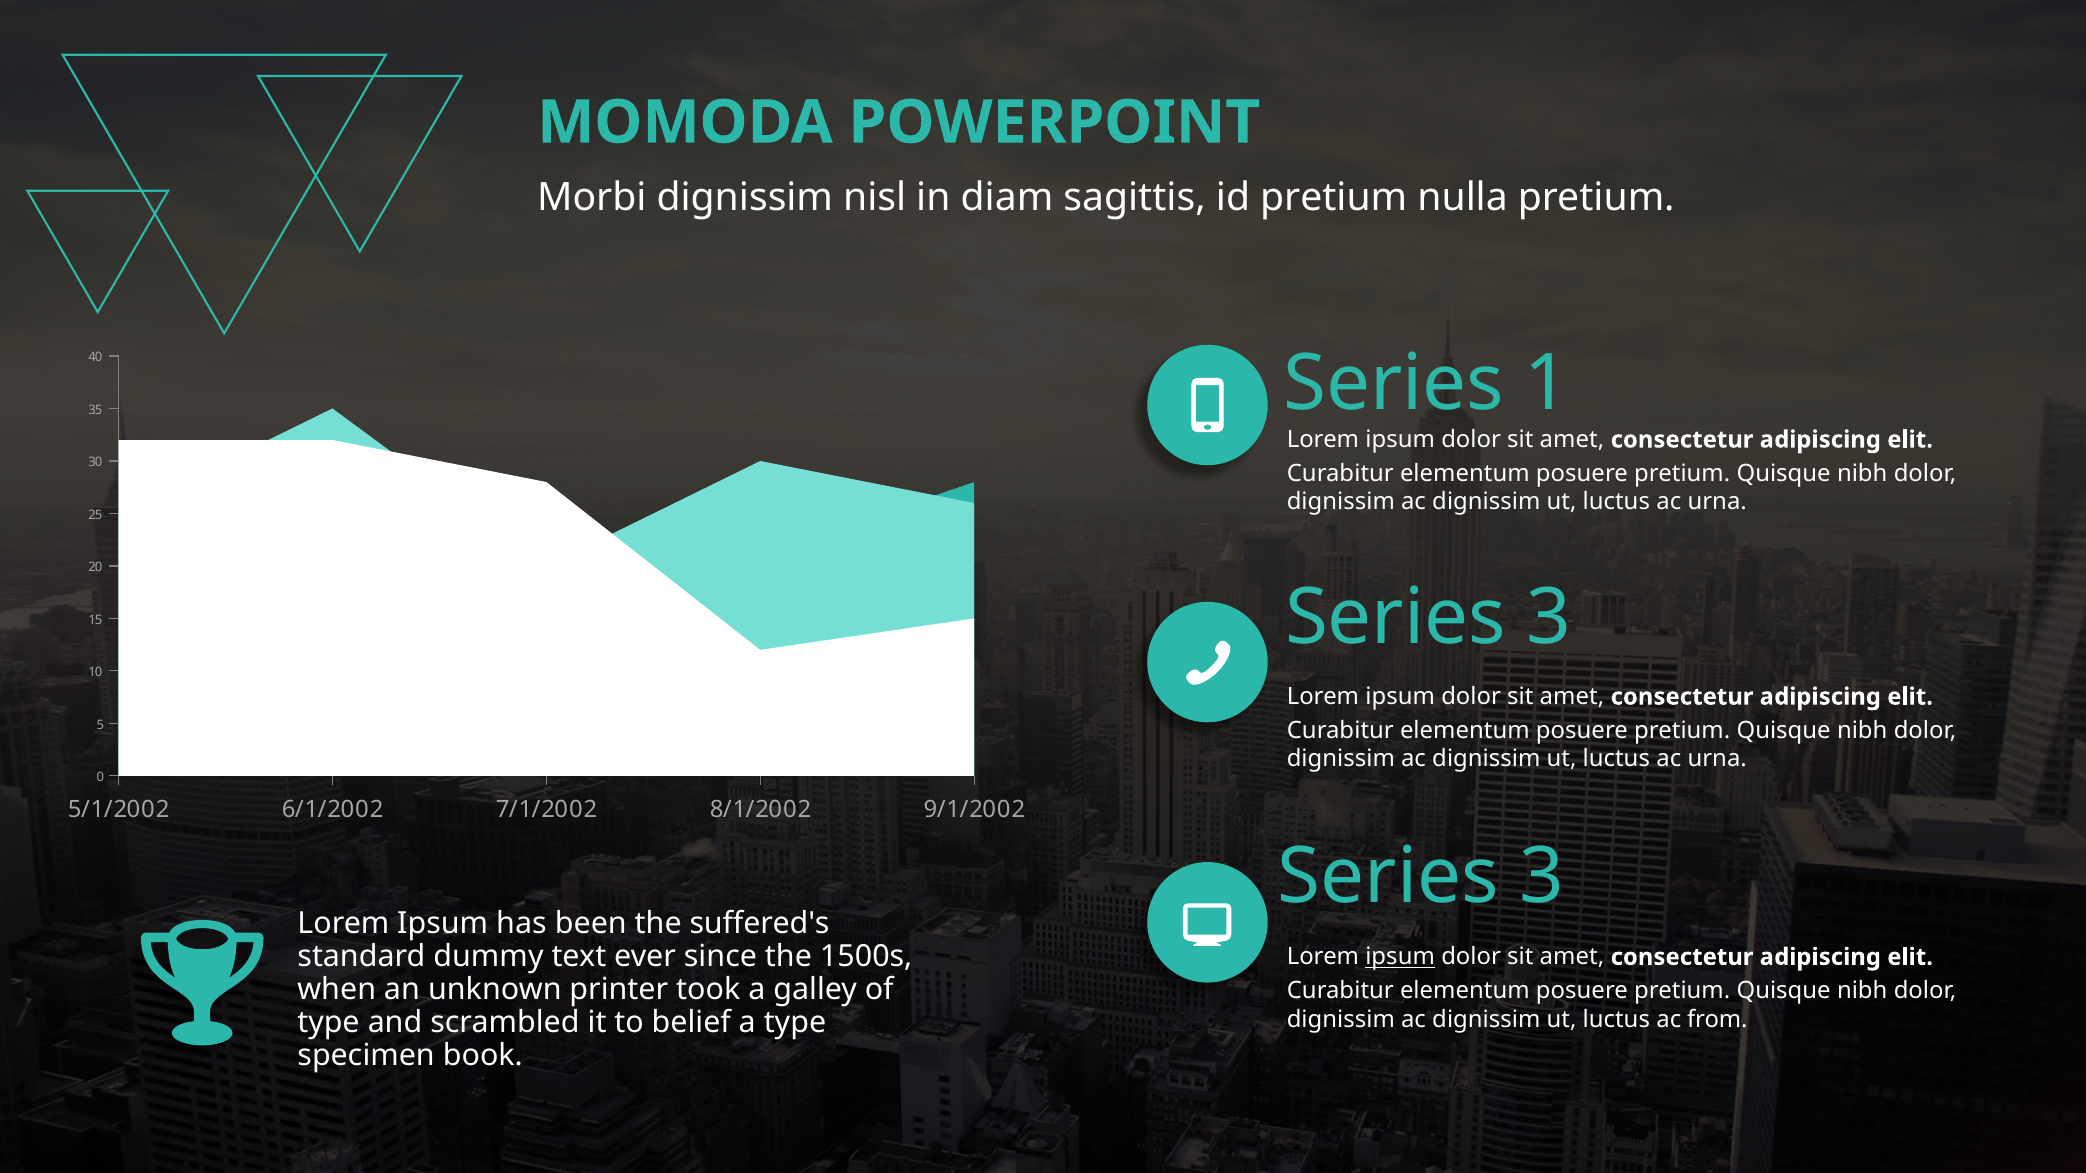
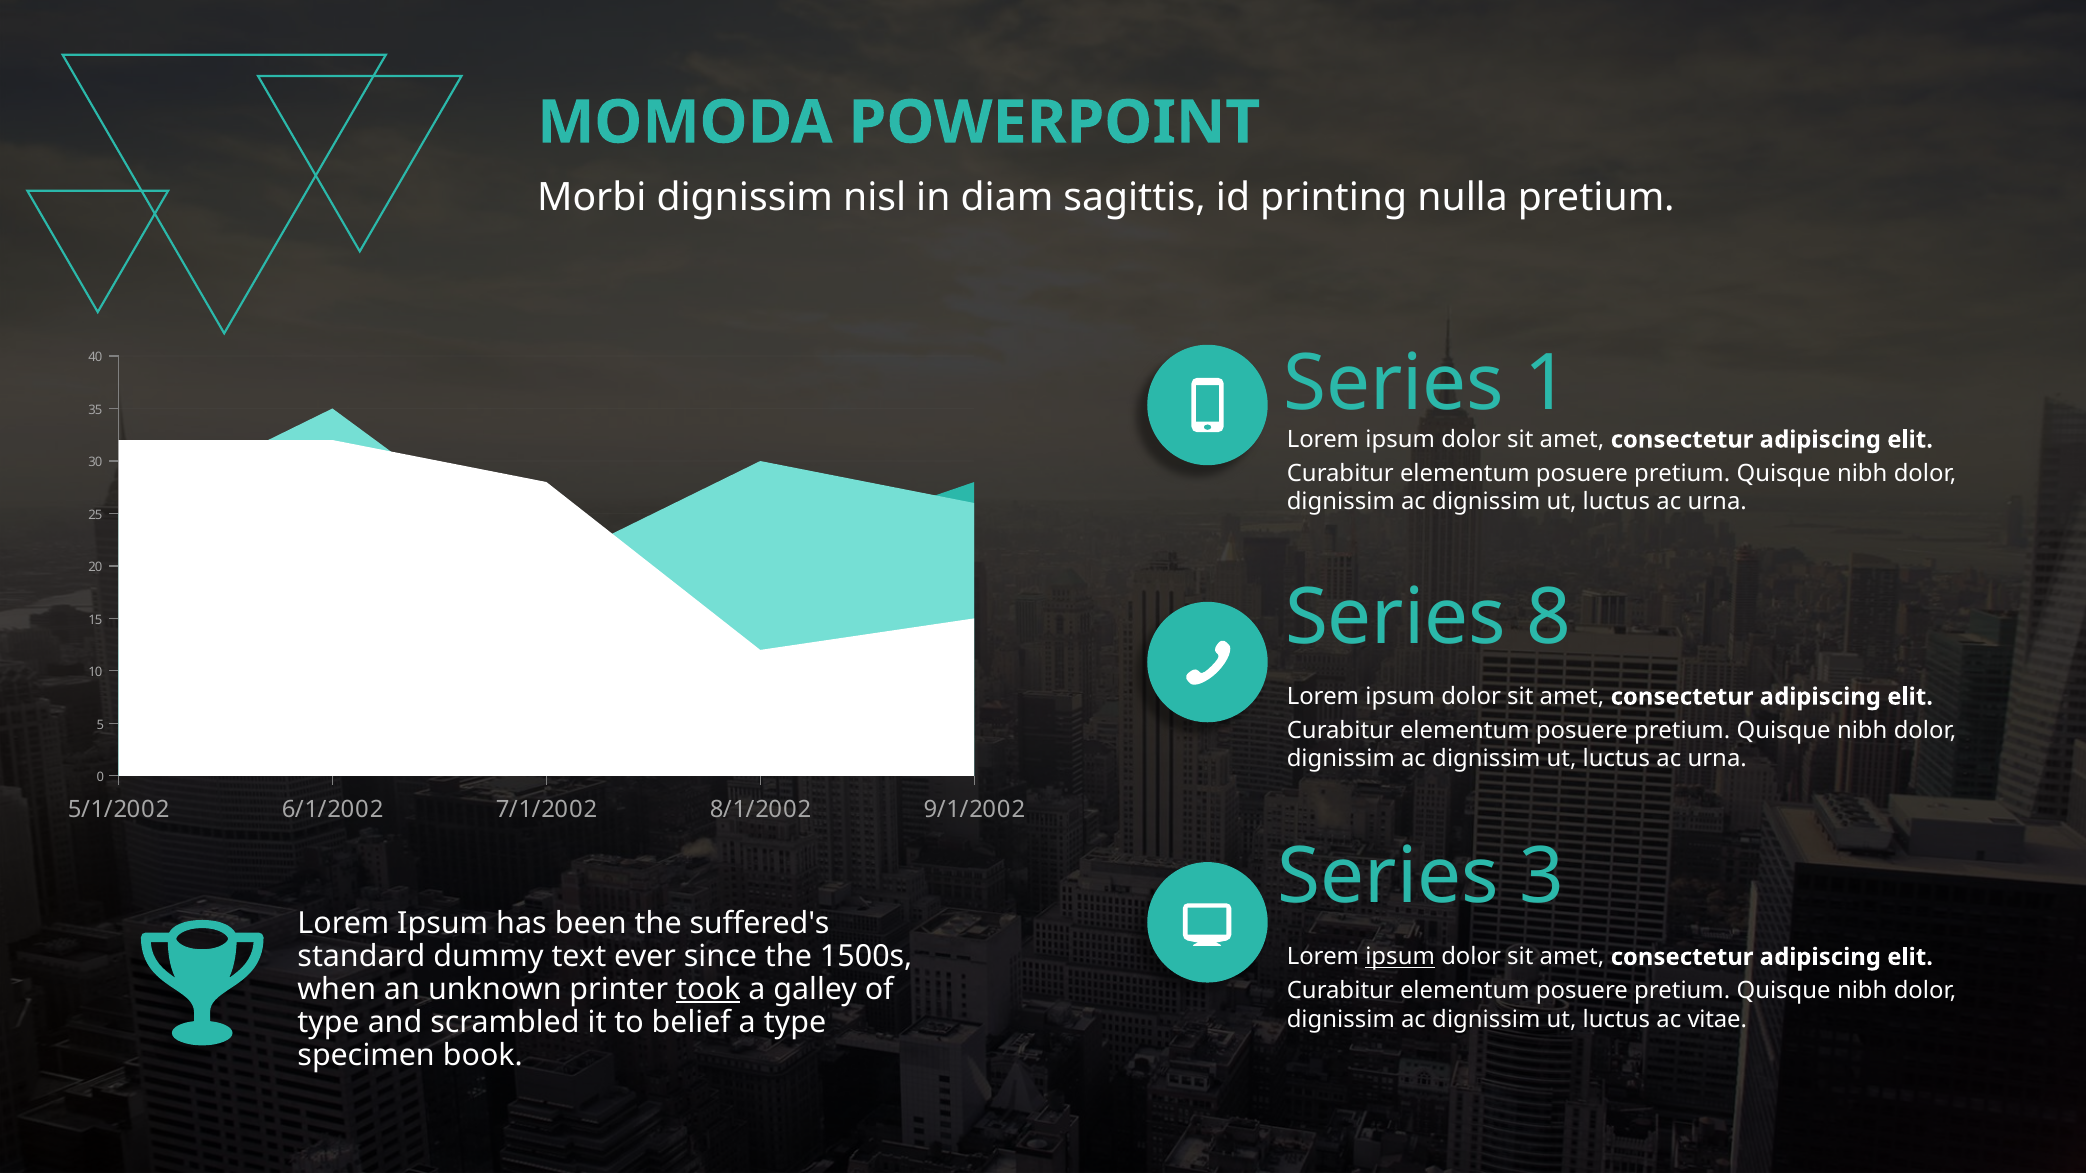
id pretium: pretium -> printing (1334, 198)
3: 3 -> 8 (1549, 618)
took underline: none -> present (708, 990)
from: from -> vitae (1717, 1019)
